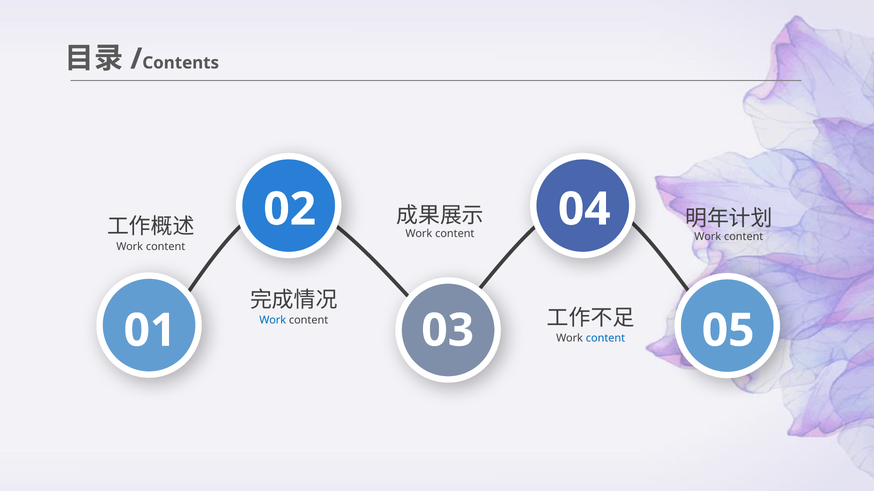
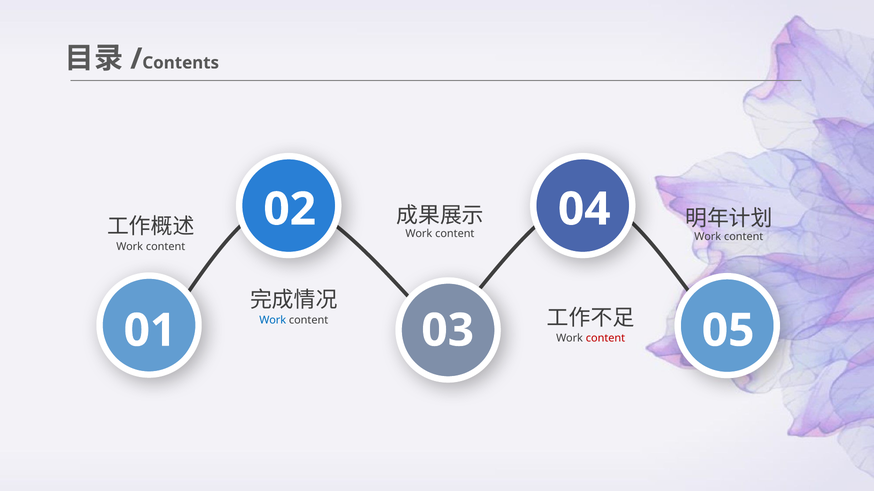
content colour: blue -> red (605, 339)
